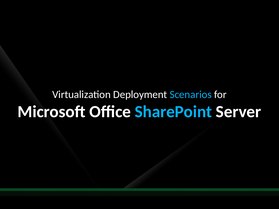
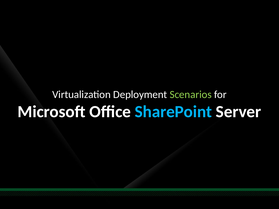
Scenarios colour: light blue -> light green (191, 95)
